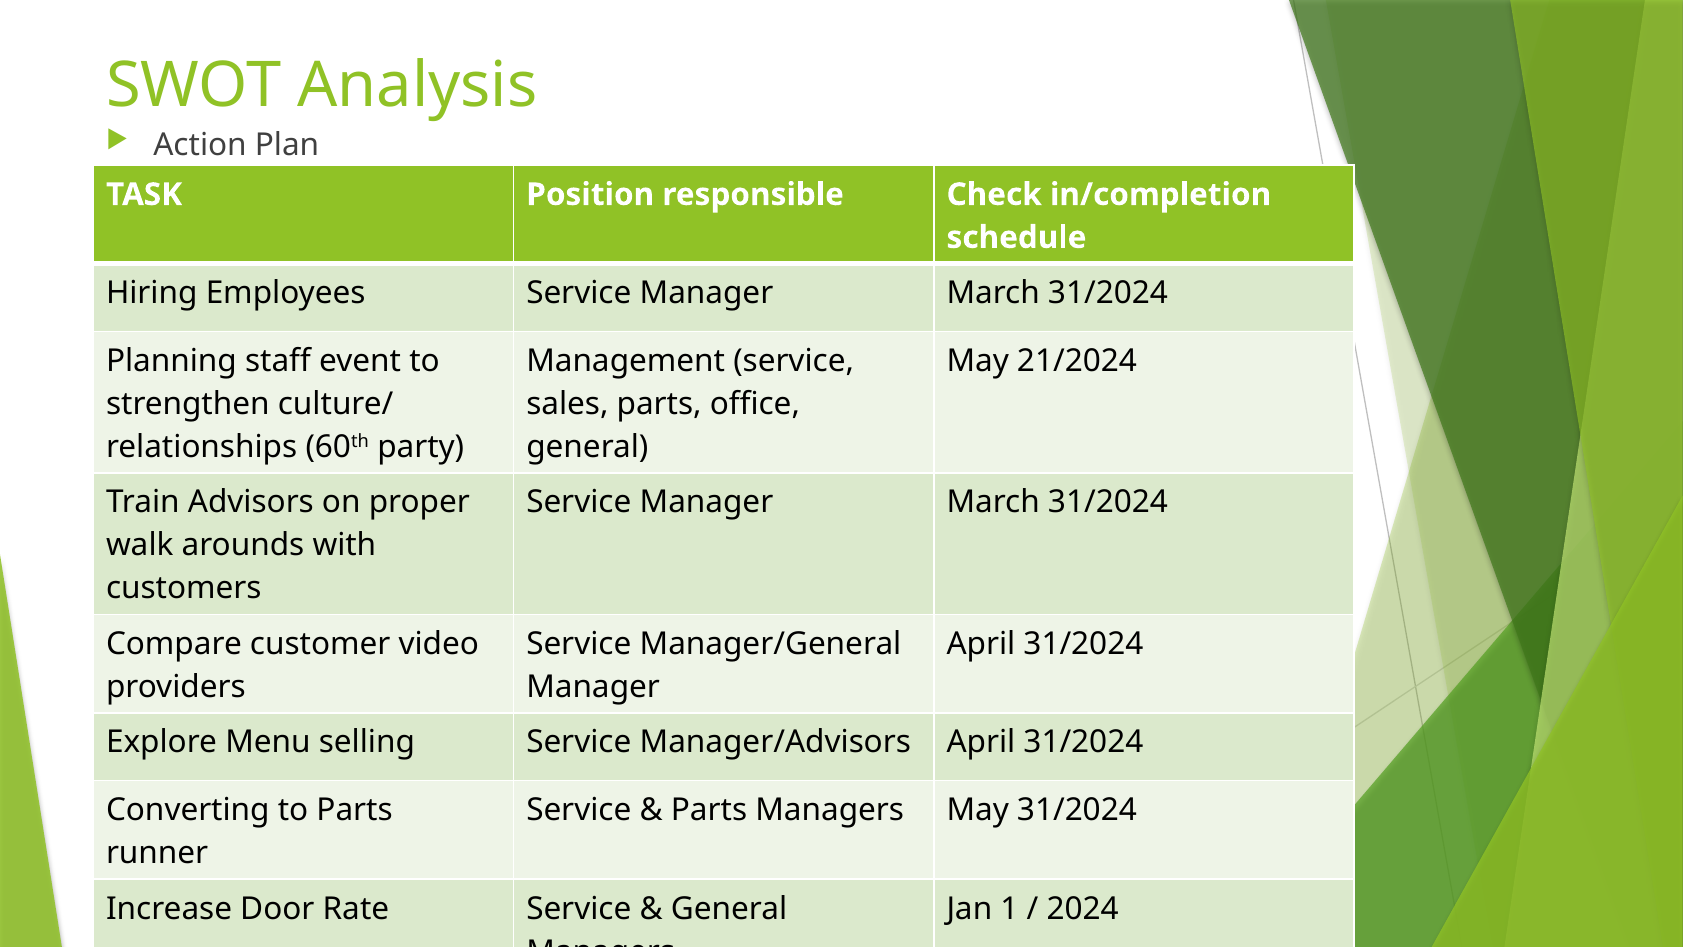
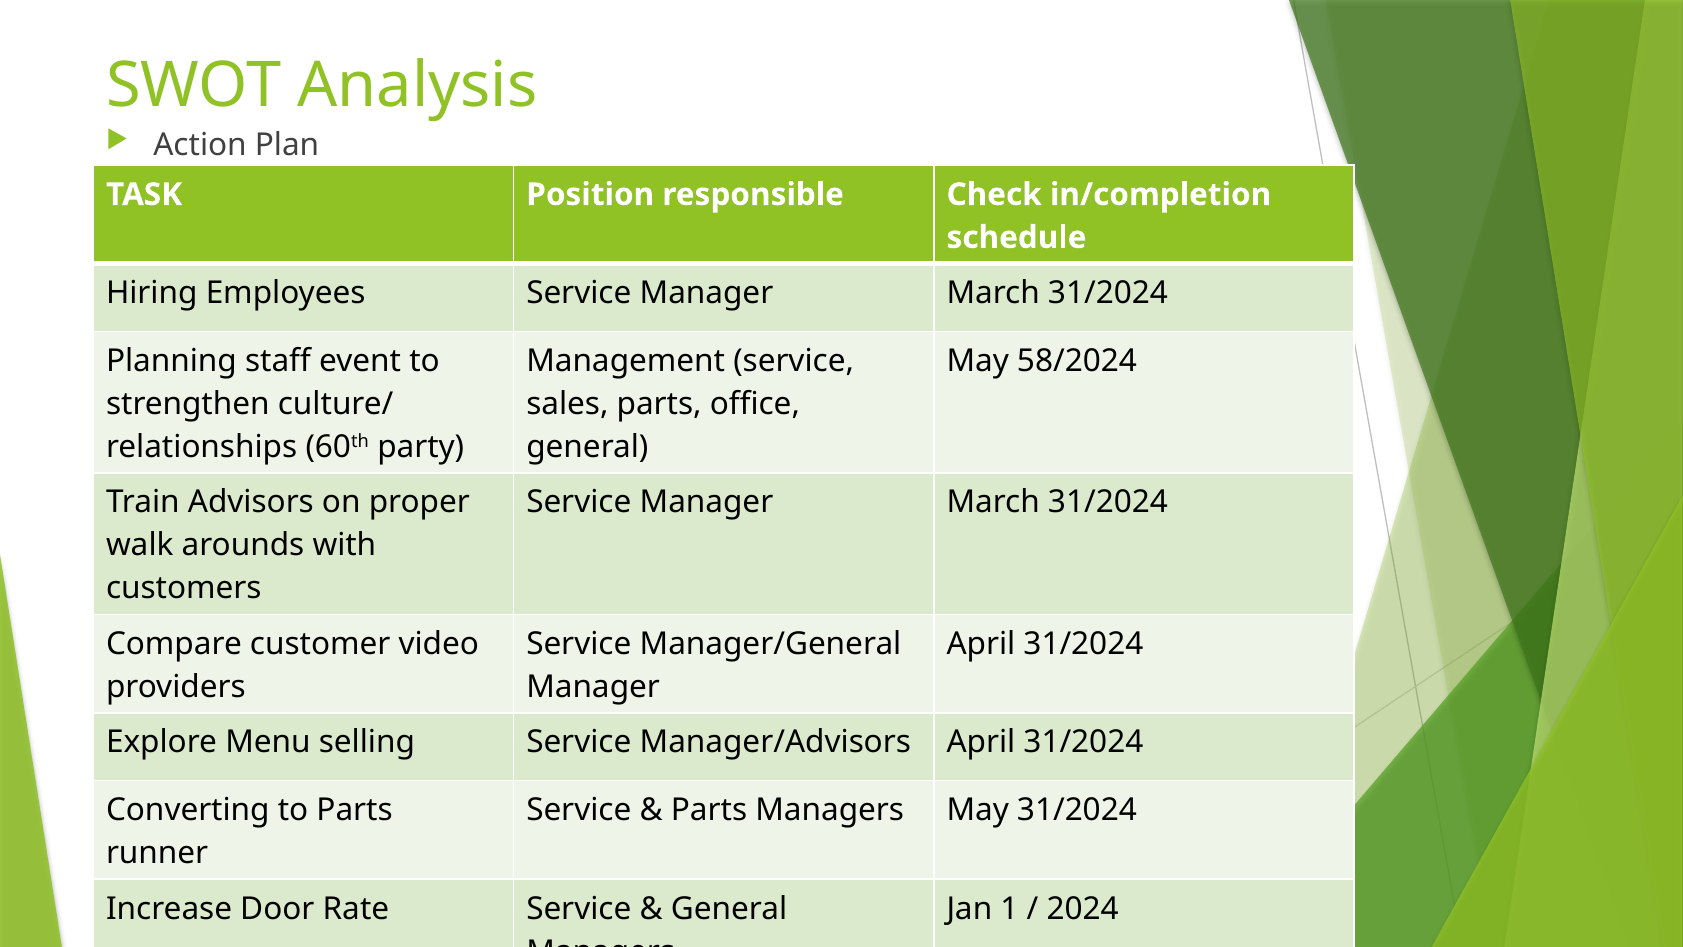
21/2024: 21/2024 -> 58/2024 (1077, 361)
